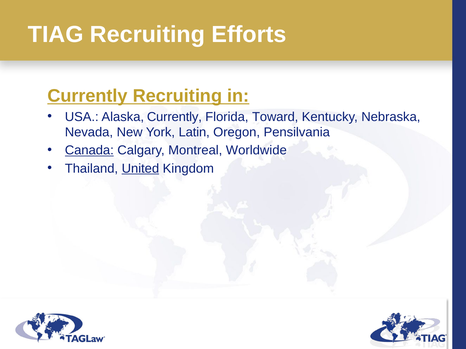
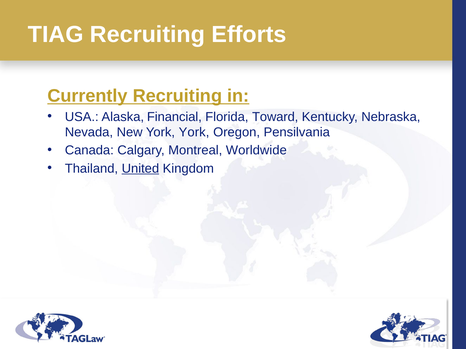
Alaska Currently: Currently -> Financial (174, 117)
York Latin: Latin -> York (194, 132)
Canada underline: present -> none (89, 151)
